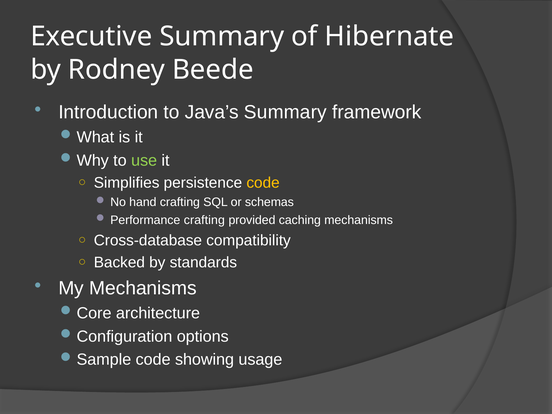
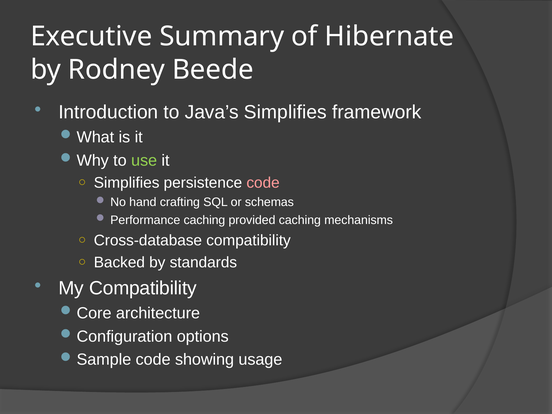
Java’s Summary: Summary -> Simplifies (285, 112)
code colour: yellow -> pink (263, 183)
Performance crafting: crafting -> caching (204, 220)
My Mechanisms: Mechanisms -> Compatibility (143, 288)
